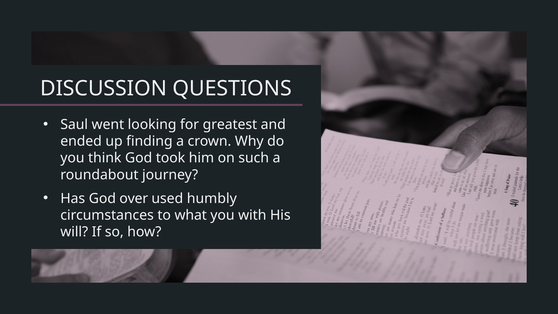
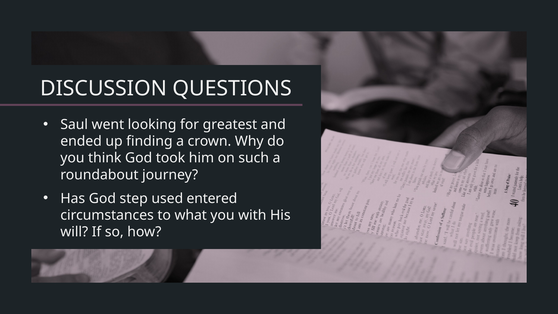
over: over -> step (134, 198)
humbly: humbly -> entered (212, 198)
